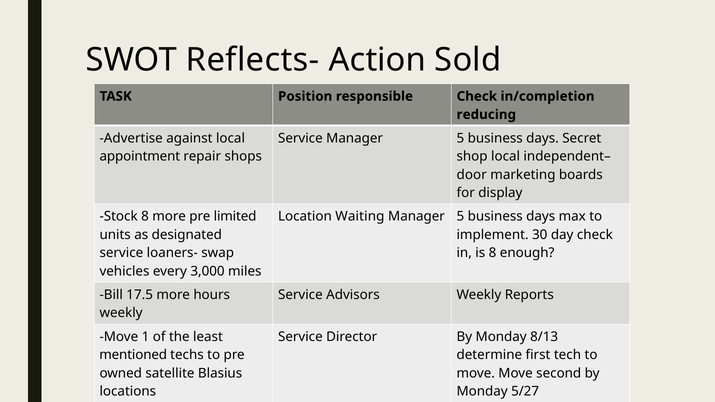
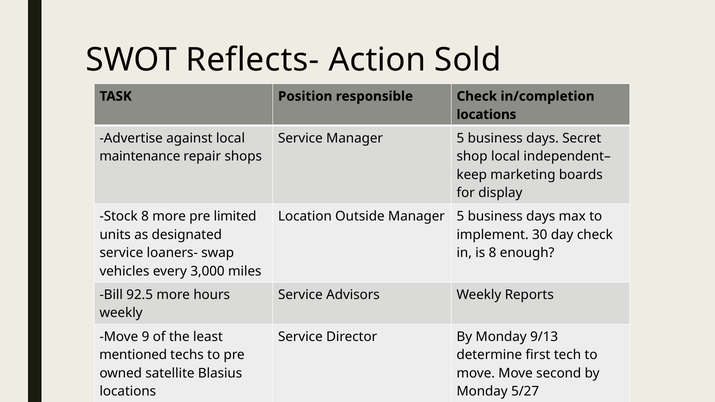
reducing: reducing -> locations (486, 115)
appointment: appointment -> maintenance (140, 156)
door: door -> keep (472, 175)
Waiting: Waiting -> Outside (360, 217)
17.5: 17.5 -> 92.5 (140, 295)
1: 1 -> 9 (145, 337)
8/13: 8/13 -> 9/13 (544, 337)
